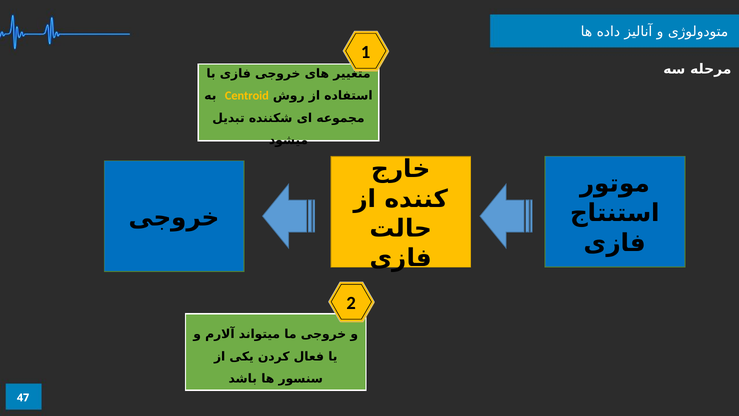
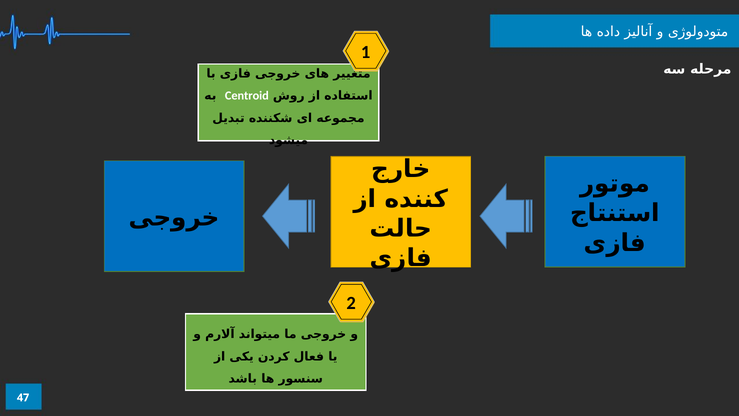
Centroid colour: yellow -> white (247, 96)
